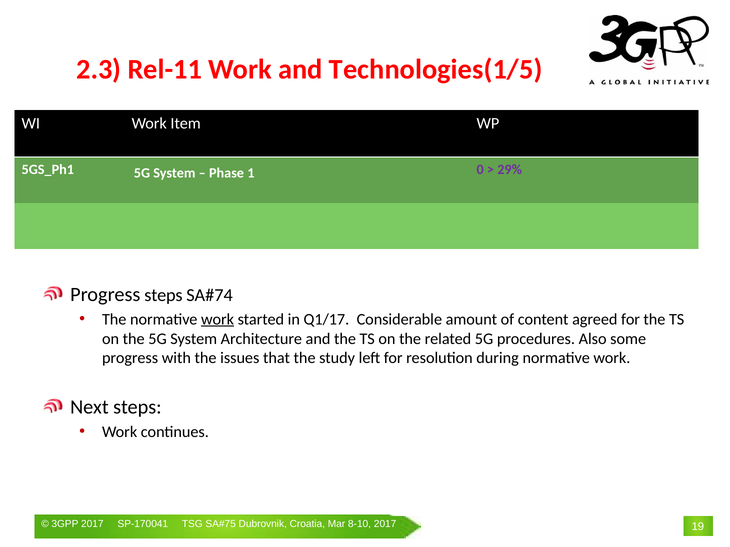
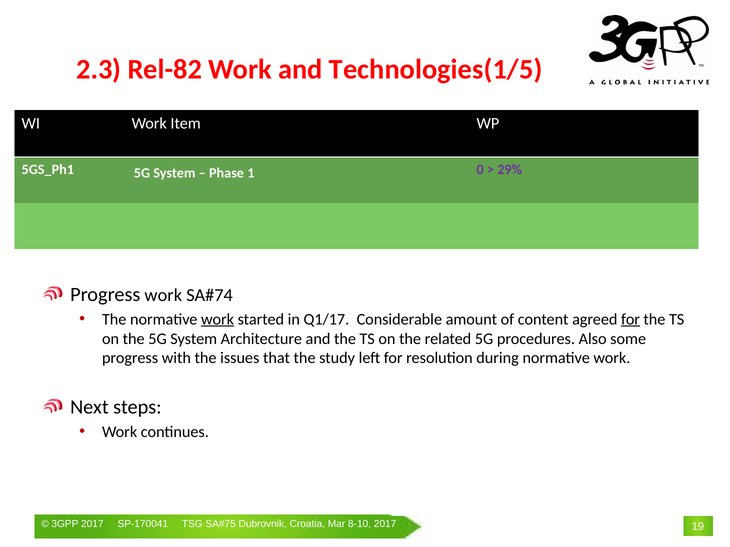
Rel-11: Rel-11 -> Rel-82 (165, 70)
Progress steps: steps -> work (163, 295)
for underline: none -> present (631, 320)
